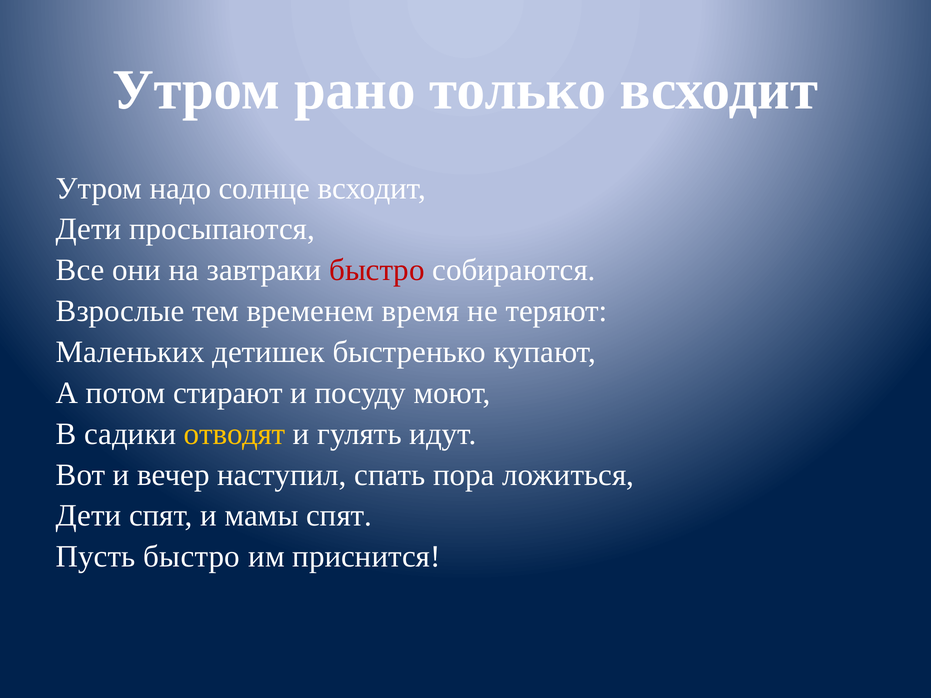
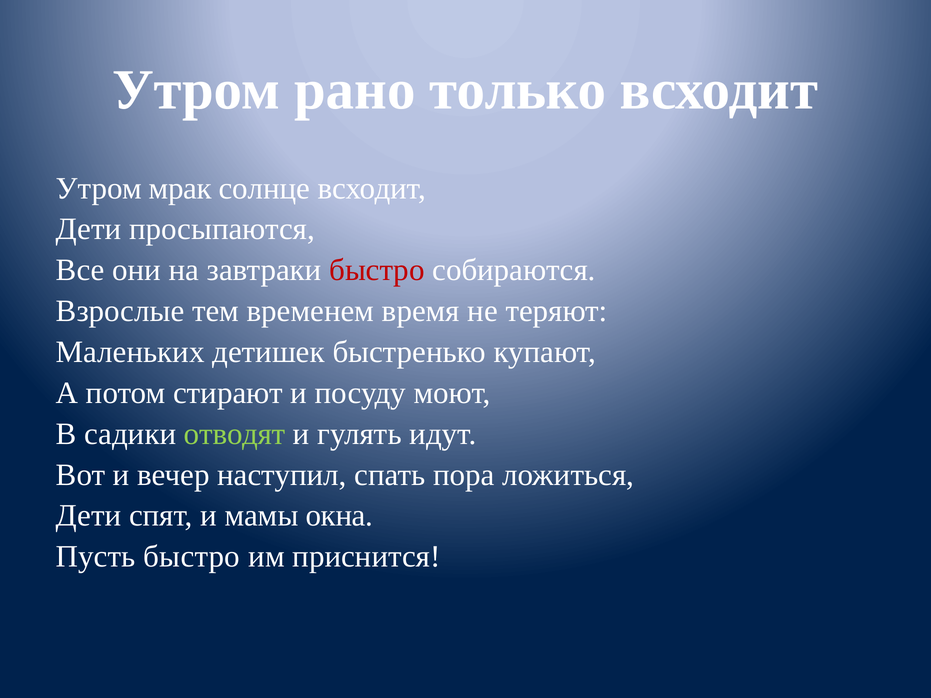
надо: надо -> мрак (180, 188)
отводят colour: yellow -> light green (235, 434)
мамы спят: спят -> окна (339, 516)
